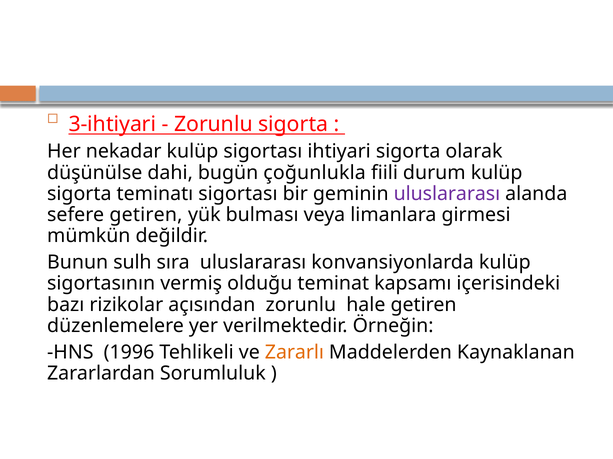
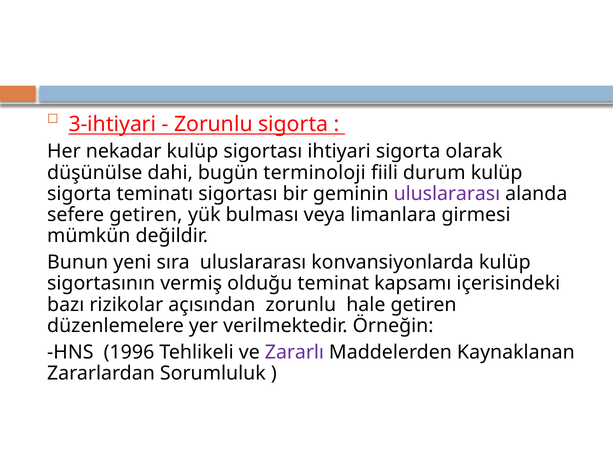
çoğunlukla: çoğunlukla -> terminoloji (315, 173)
sulh: sulh -> yeni (132, 263)
Zararlı colour: orange -> purple (294, 353)
